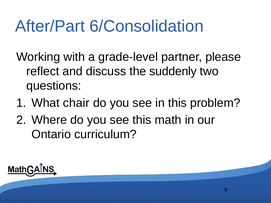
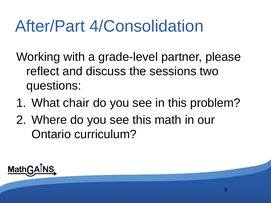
6/Consolidation: 6/Consolidation -> 4/Consolidation (147, 26)
suddenly: suddenly -> sessions (173, 71)
